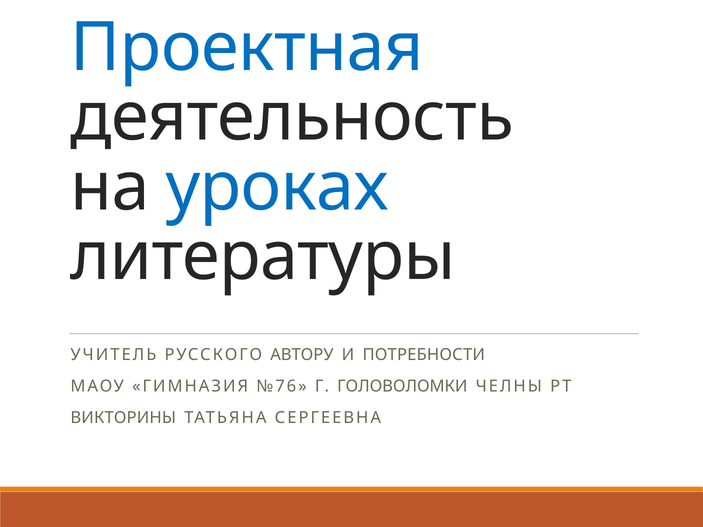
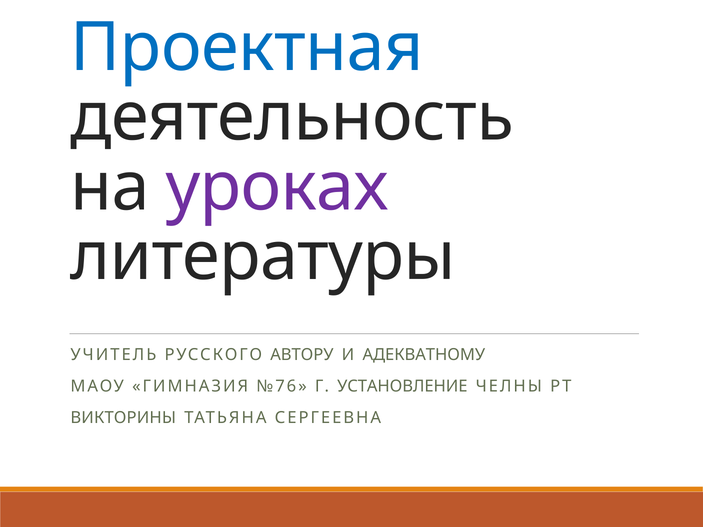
уроках colour: blue -> purple (277, 187)
ПОТРЕБНОСТИ: ПОТРЕБНОСТИ -> АДЕКВАТНОМУ (424, 355)
ГОЛОВОЛОМКИ: ГОЛОВОЛОМКИ -> УСТАНОВЛЕНИЕ (402, 387)
